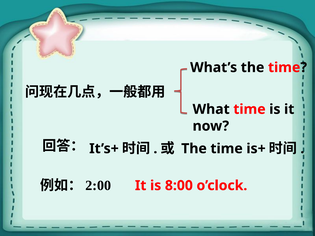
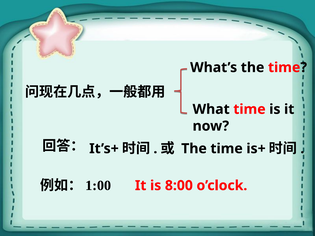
2:00: 2:00 -> 1:00 (98, 186)
